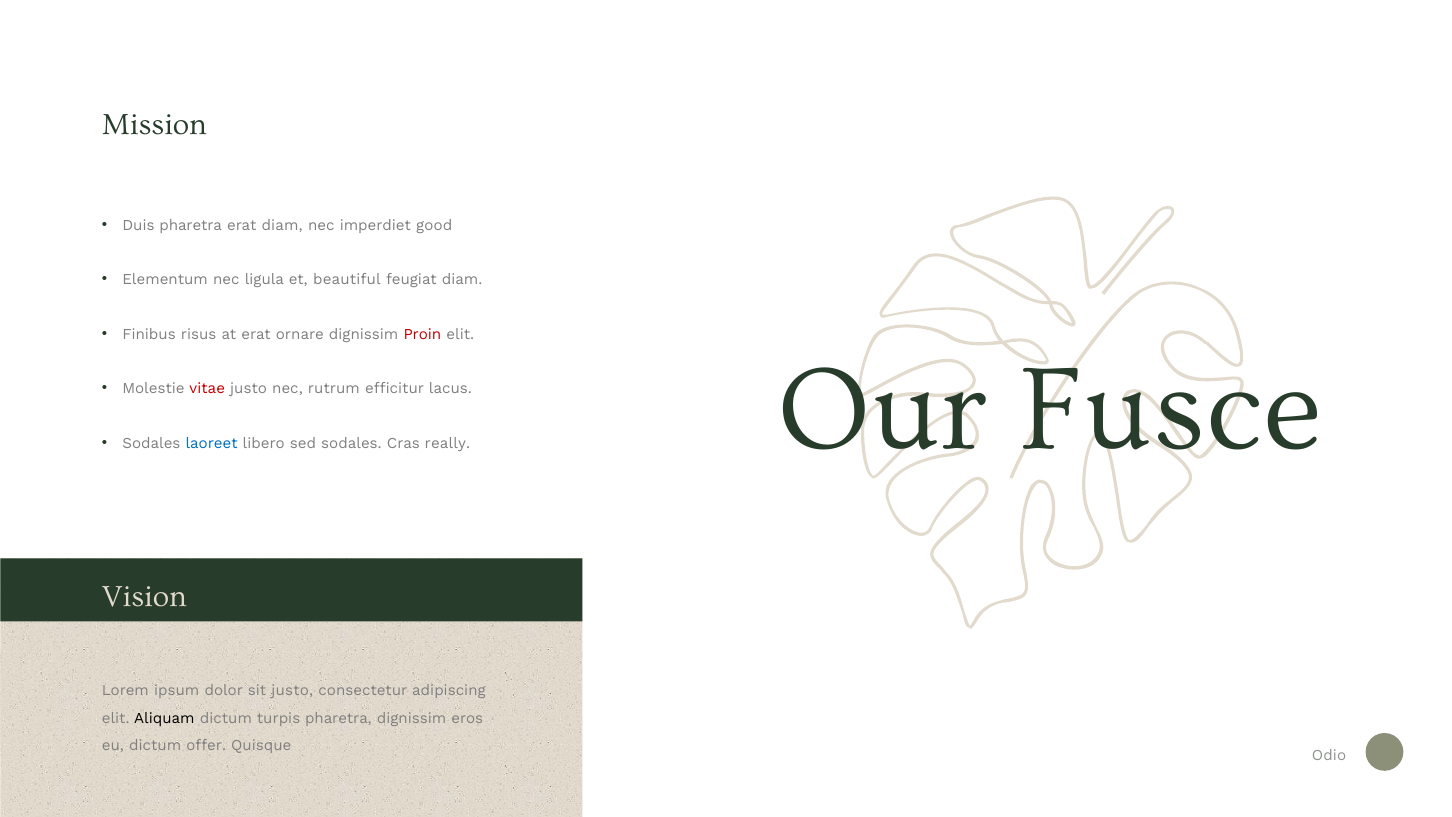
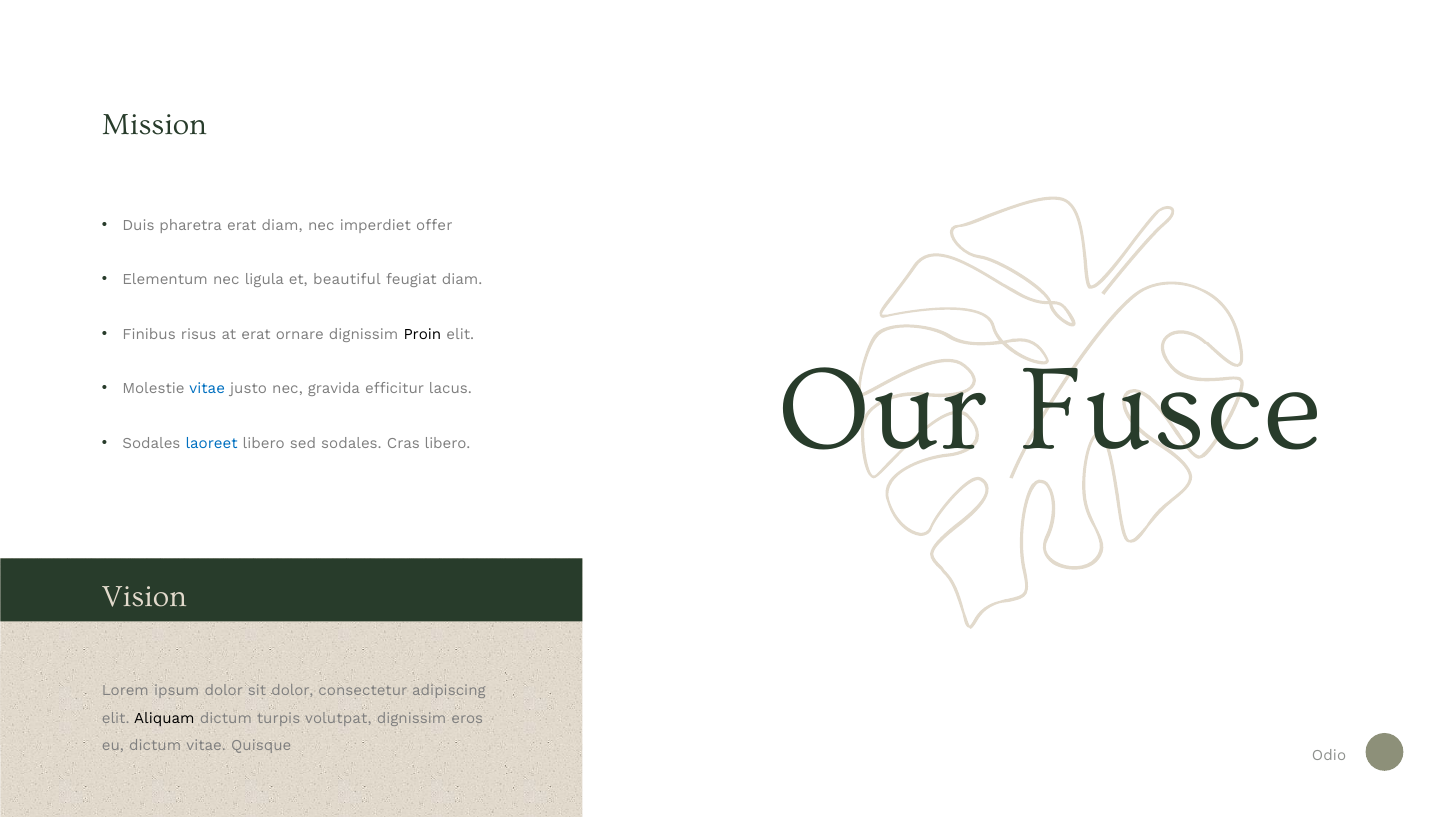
good: good -> offer (434, 225)
Proin colour: red -> black (422, 334)
vitae colour: red -> blue (207, 389)
rutrum: rutrum -> gravida (334, 389)
Cras really: really -> libero (448, 443)
sit justo: justo -> dolor (292, 691)
turpis pharetra: pharetra -> volutpat (338, 718)
dictum offer: offer -> vitae (206, 745)
